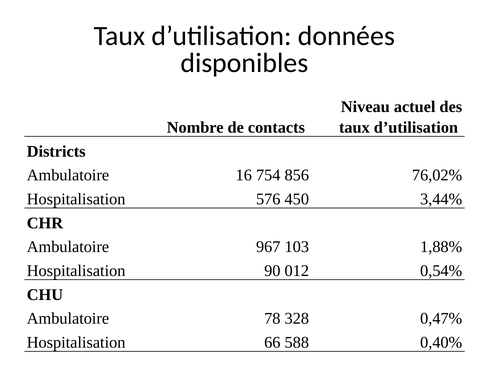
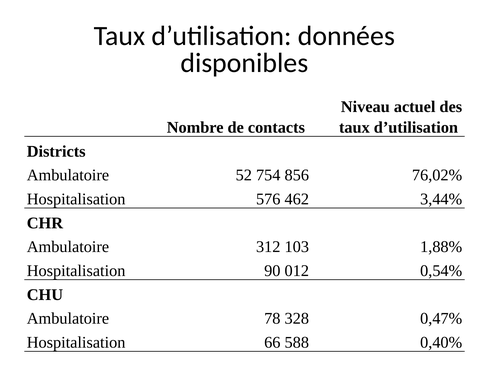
16: 16 -> 52 (244, 175)
450: 450 -> 462 (297, 199)
967: 967 -> 312 (268, 247)
